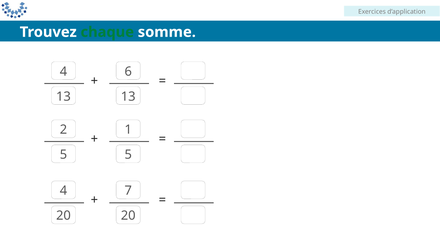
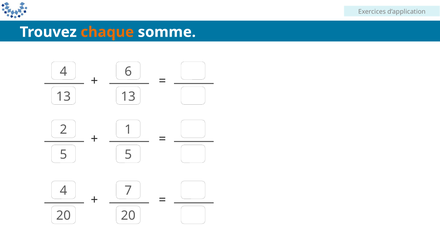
chaque colour: green -> orange (107, 32)
